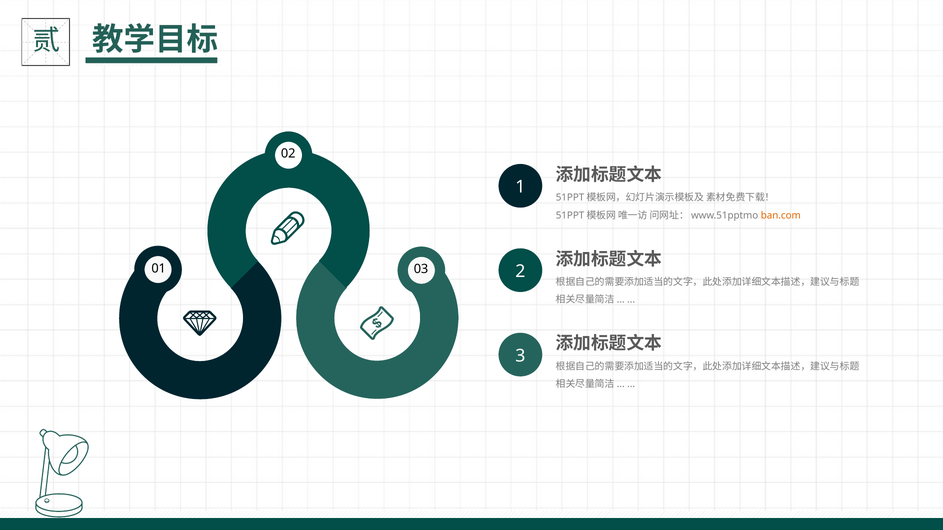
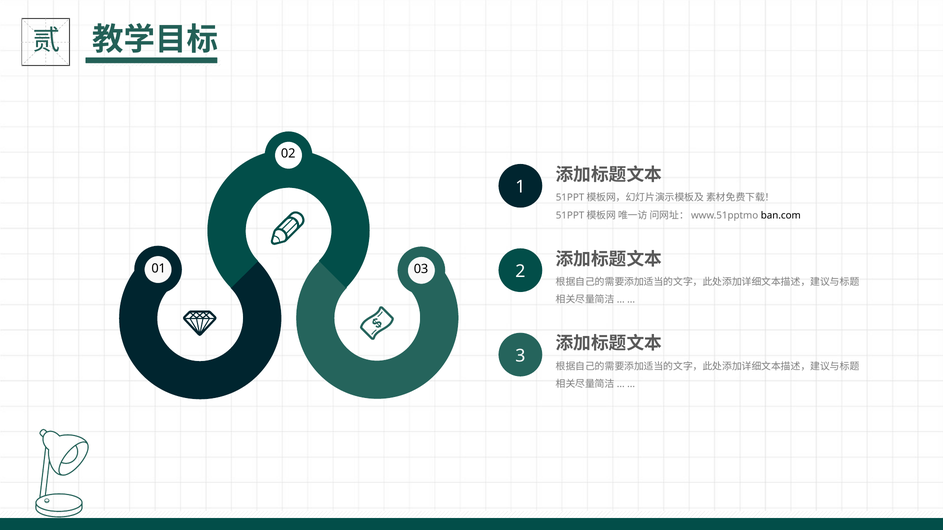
ban.com colour: orange -> black (781, 216)
